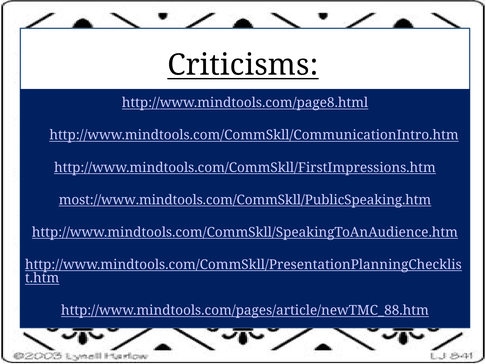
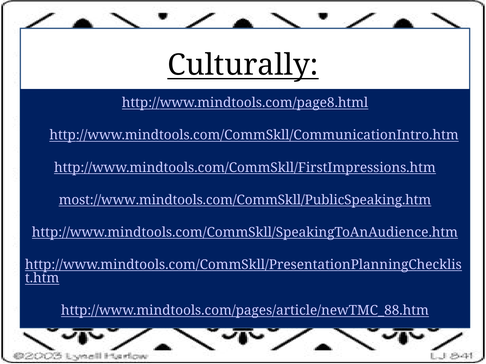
Criticisms: Criticisms -> Culturally (243, 65)
